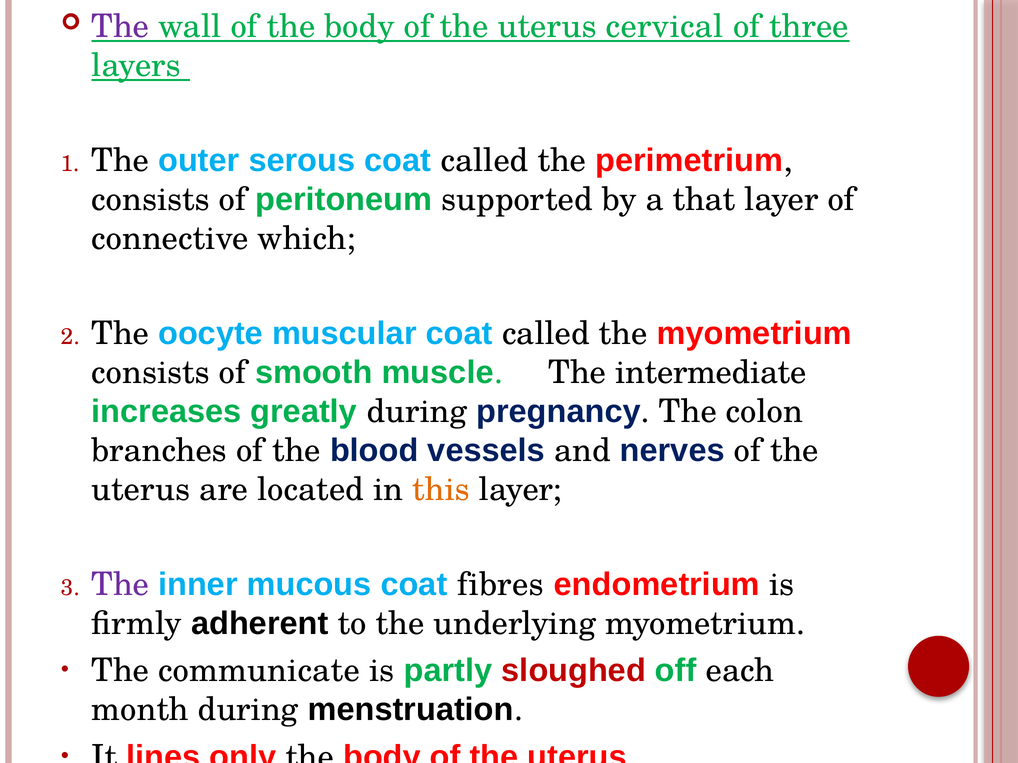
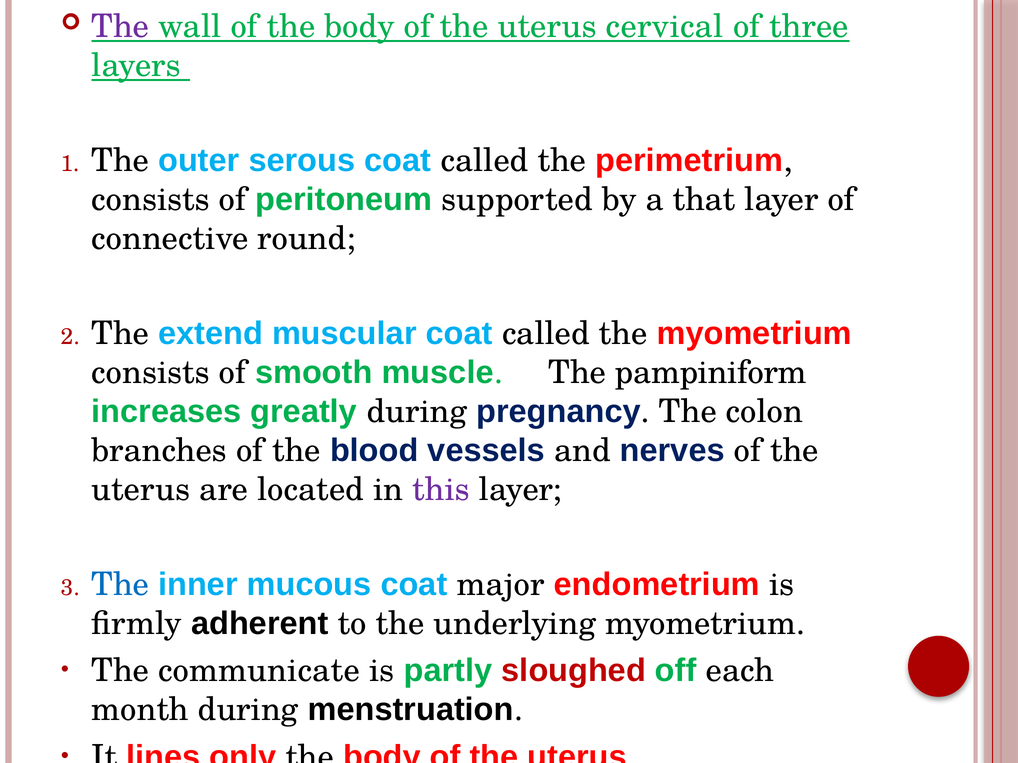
which: which -> round (306, 239)
oocyte: oocyte -> extend (211, 334)
intermediate: intermediate -> pampiniform (711, 373)
this colour: orange -> purple (441, 490)
The colour: purple -> blue (120, 585)
fibres: fibres -> major (501, 585)
